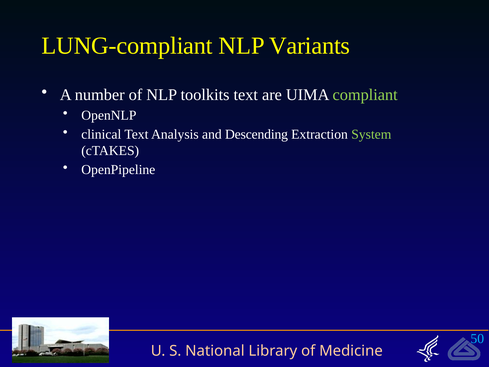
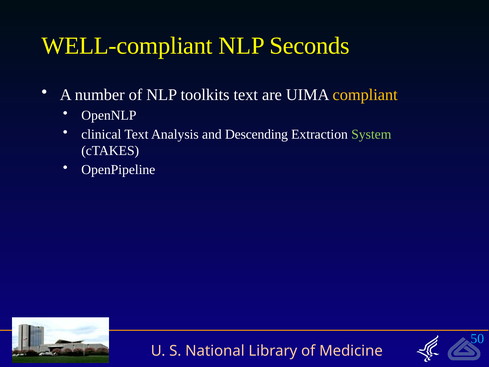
LUNG-compliant: LUNG-compliant -> WELL-compliant (127, 46)
Variants: Variants -> Seconds (310, 46)
compliant colour: light green -> yellow (365, 95)
